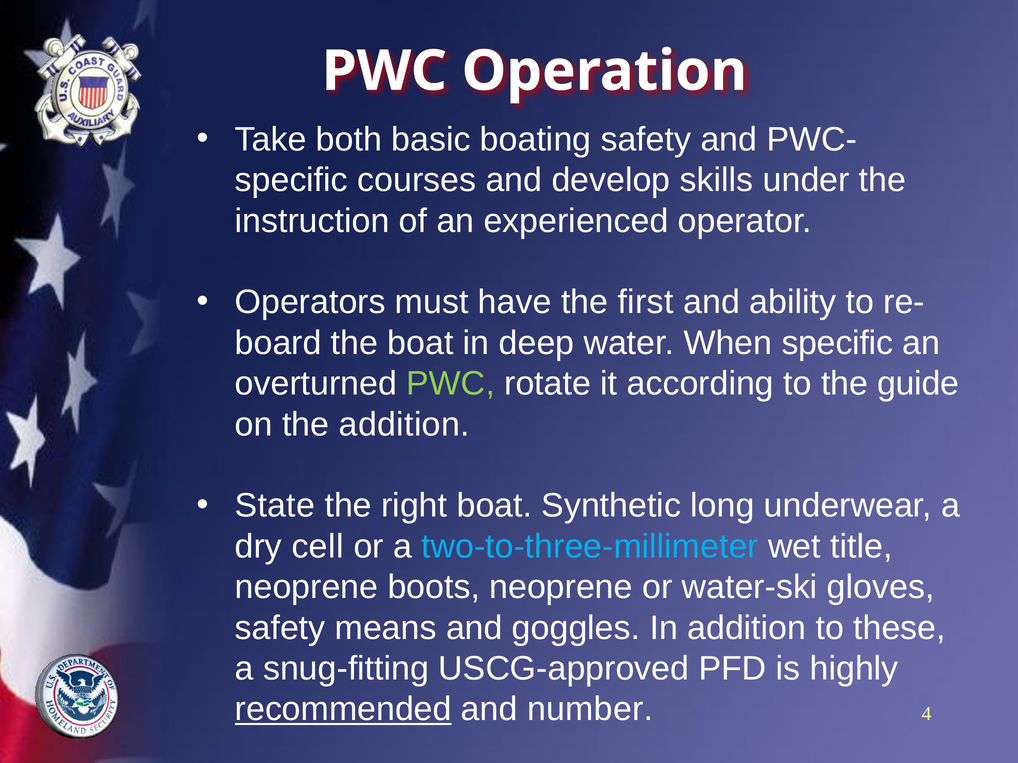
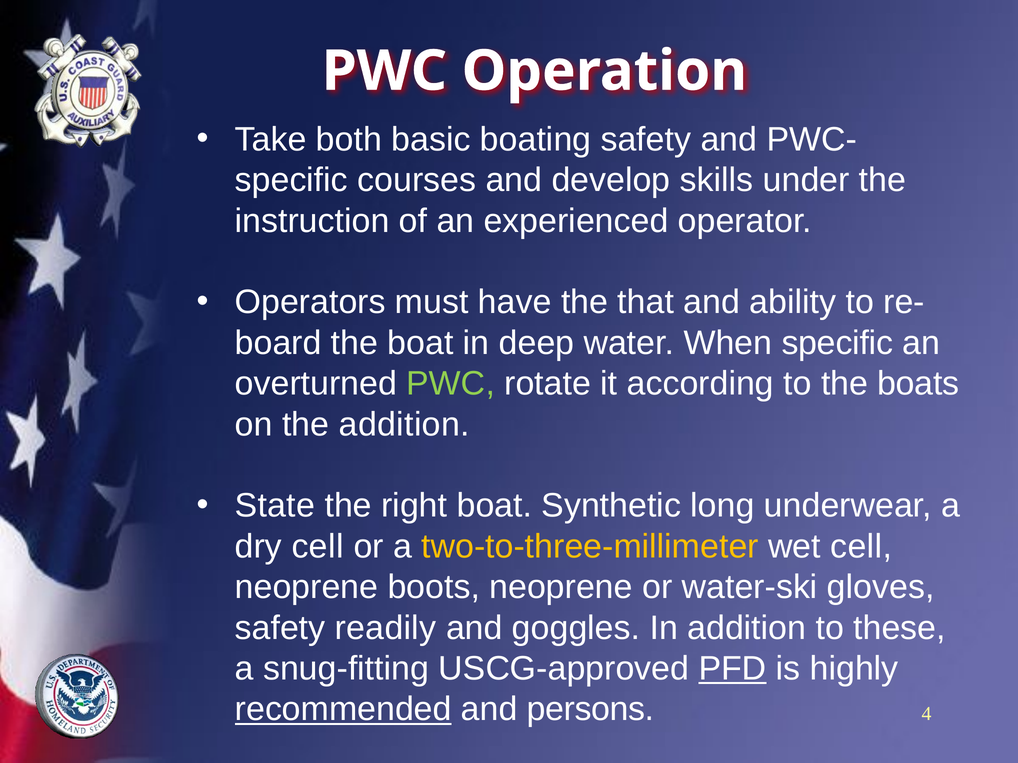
first: first -> that (646, 302)
guide: guide -> boats (918, 384)
two-to-three-millimeter colour: light blue -> yellow (590, 547)
wet title: title -> cell (861, 547)
means: means -> readily (385, 628)
PFD underline: none -> present (732, 669)
number: number -> persons (590, 710)
